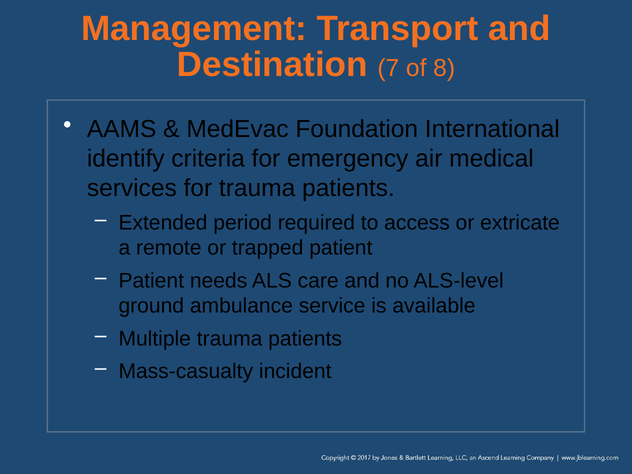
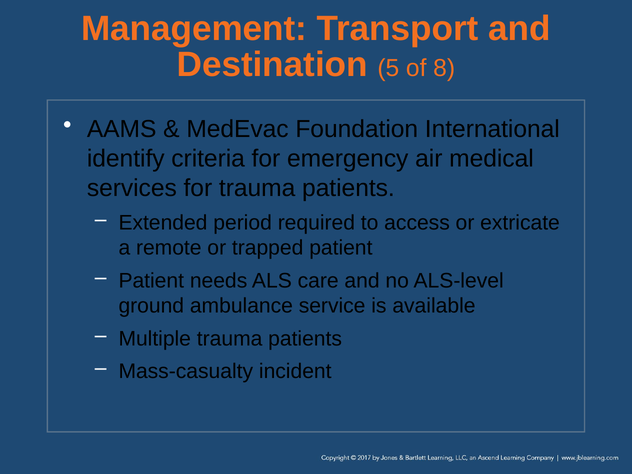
7: 7 -> 5 (388, 68)
